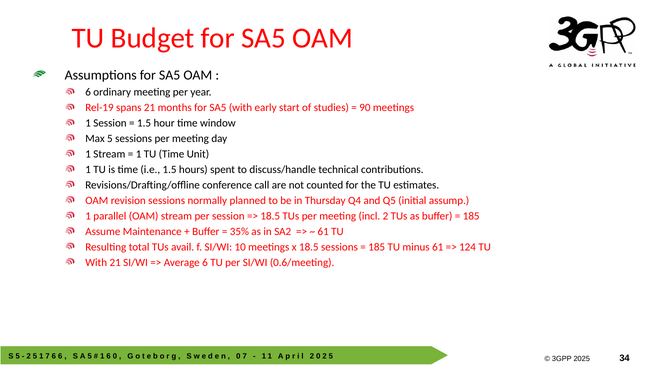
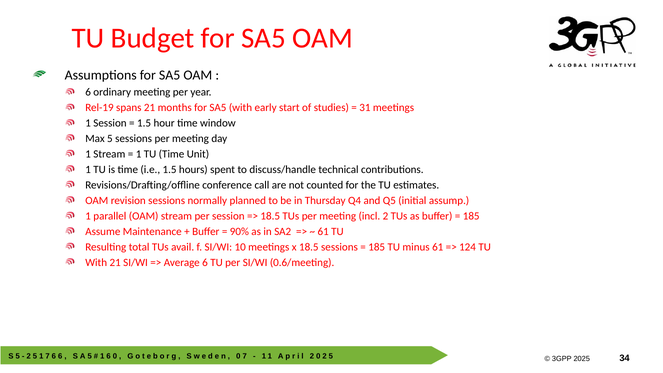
90: 90 -> 31 (365, 108)
35%: 35% -> 90% (239, 231)
